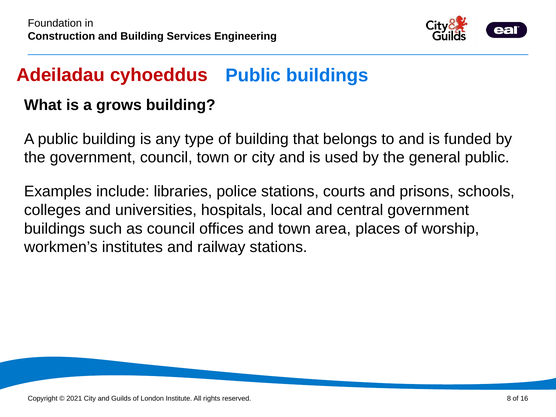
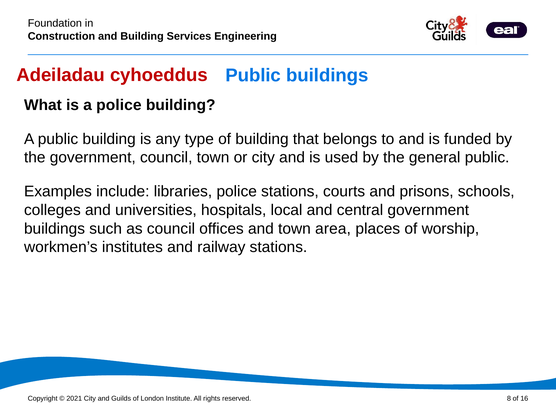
a grows: grows -> police (119, 105)
